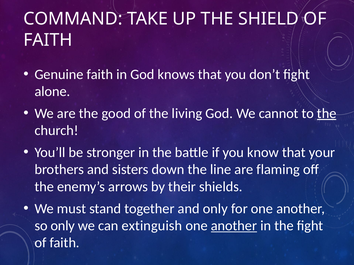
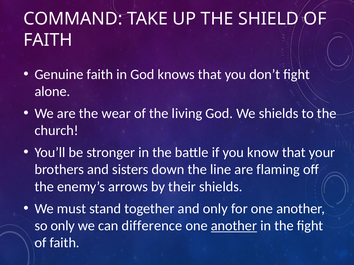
good: good -> wear (116, 114)
We cannot: cannot -> shields (279, 114)
the underline: present -> none (327, 114)
extinguish: extinguish -> difference (152, 226)
